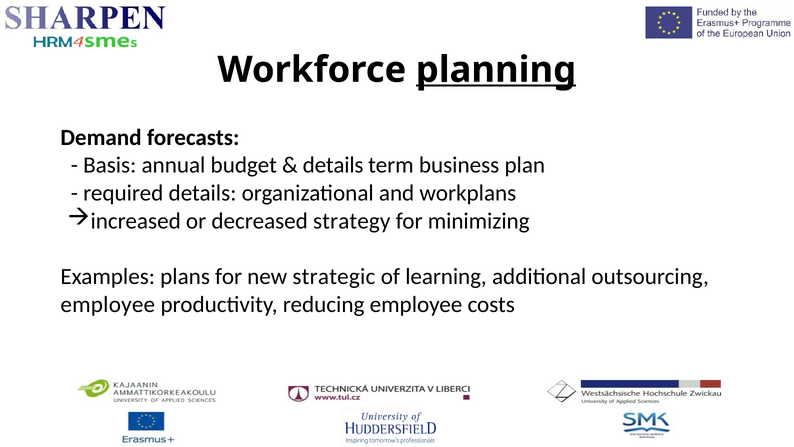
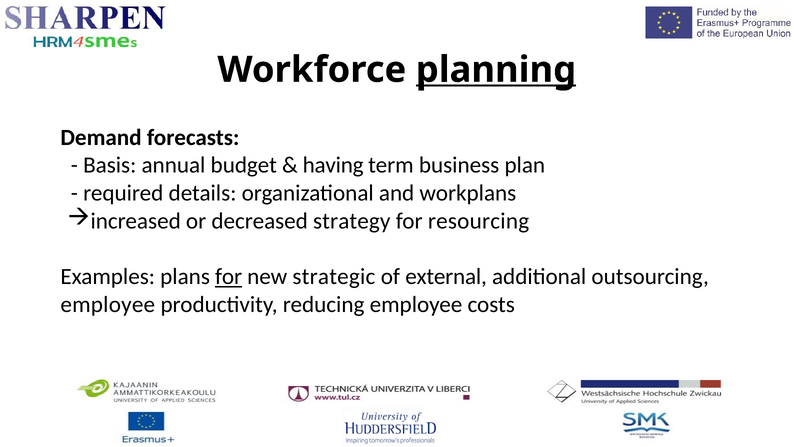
details: details -> having (333, 165)
minimizing: minimizing -> resourcing (479, 221)
for underline: none -> present (229, 276)
learning: learning -> external (446, 276)
